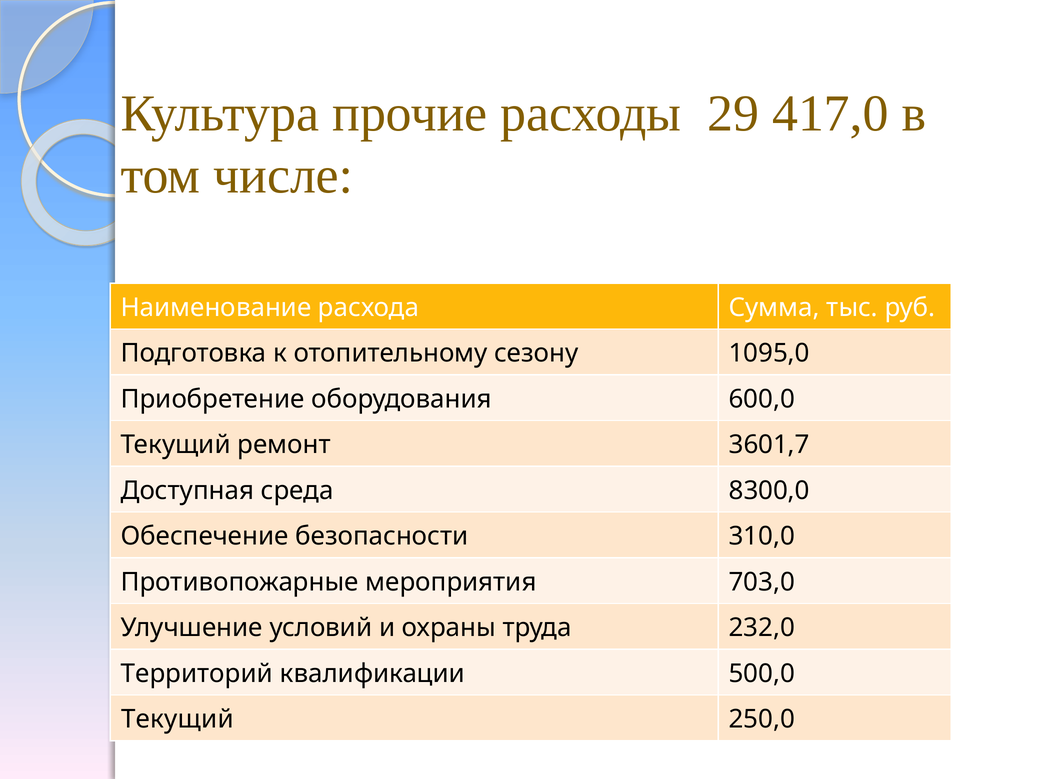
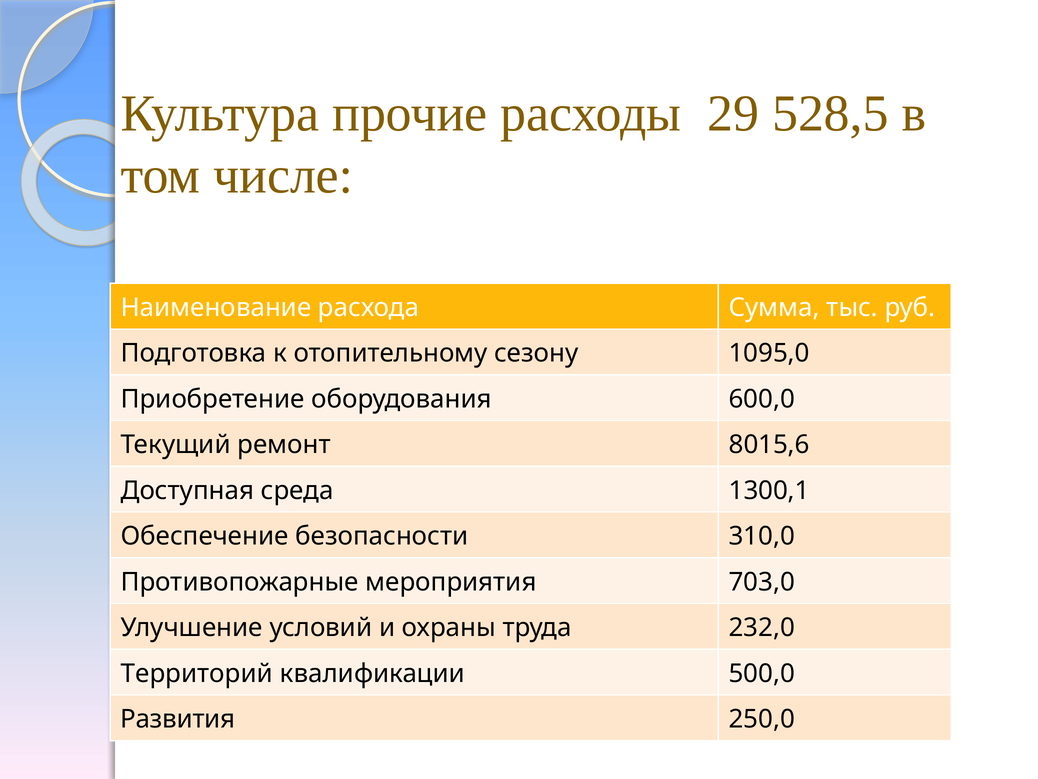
417,0: 417,0 -> 528,5 (830, 113)
3601,7: 3601,7 -> 8015,6 (769, 444)
8300,0: 8300,0 -> 1300,1 (769, 490)
Текущий: Текущий -> Развития (178, 719)
